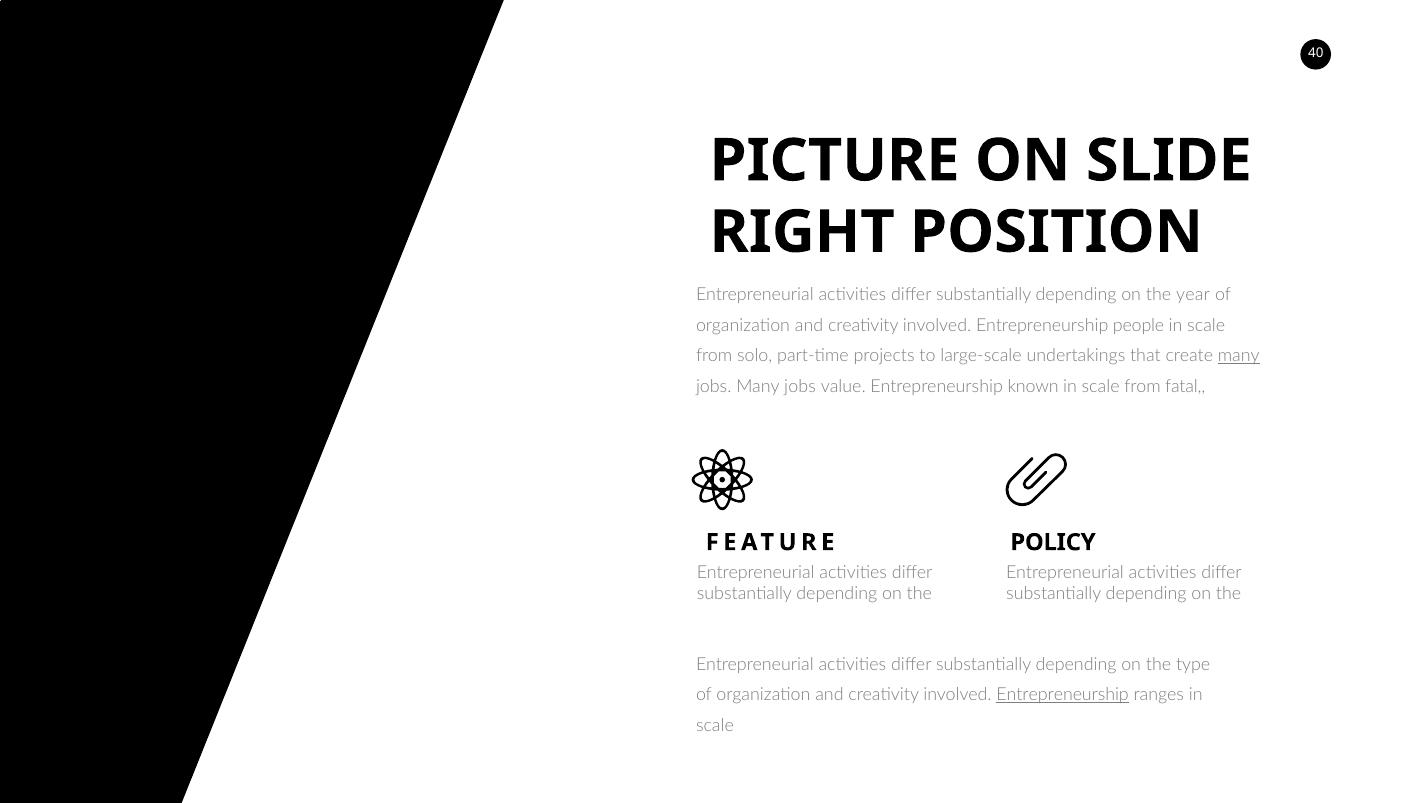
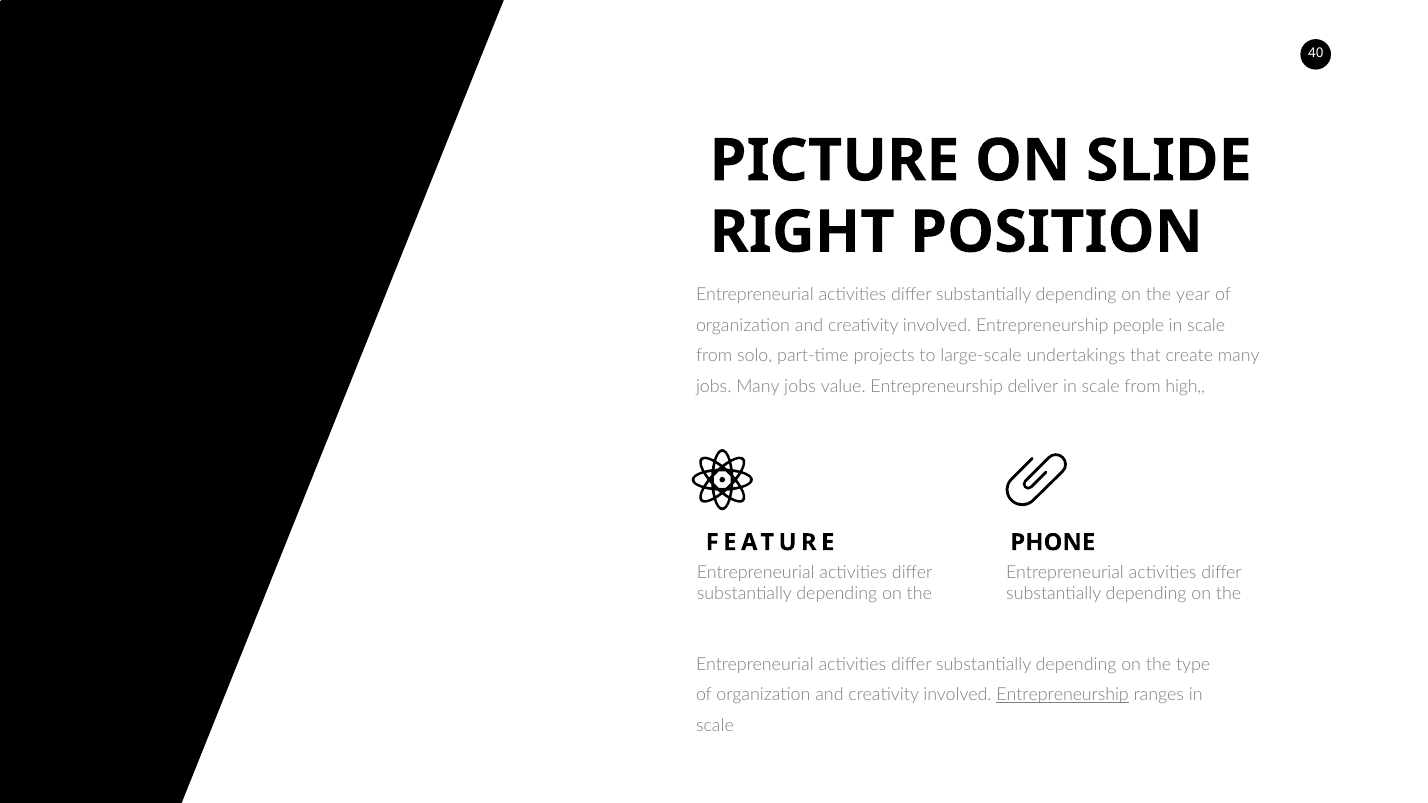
many underline: present -> none (1239, 356)
known: known -> deliver (1033, 387)
fatal: fatal -> high (1185, 387)
POLICY: POLICY -> PHONE (1053, 543)
